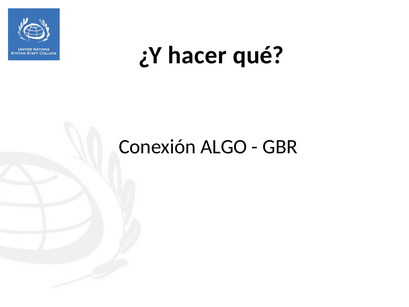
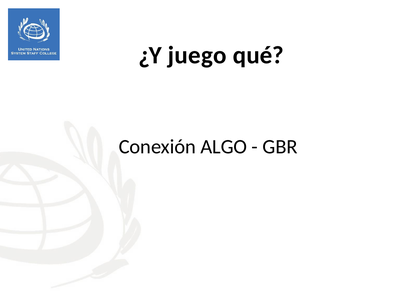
hacer: hacer -> juego (197, 55)
